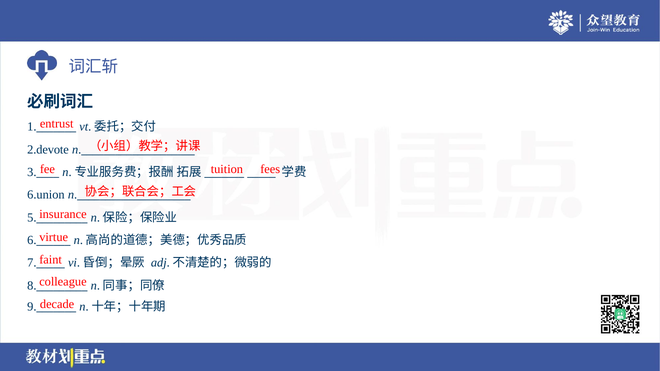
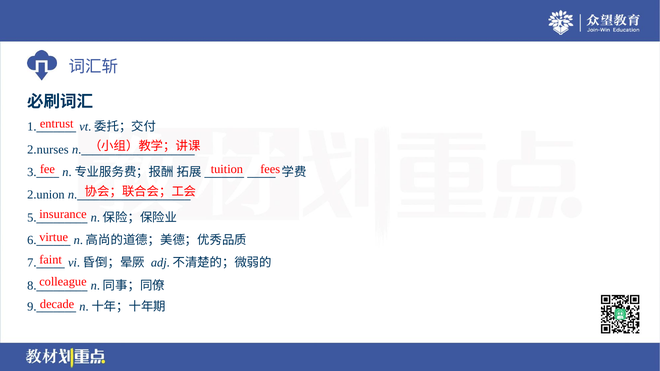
2.devote: 2.devote -> 2.nurses (48, 150)
6.union: 6.union -> 2.union (46, 195)
